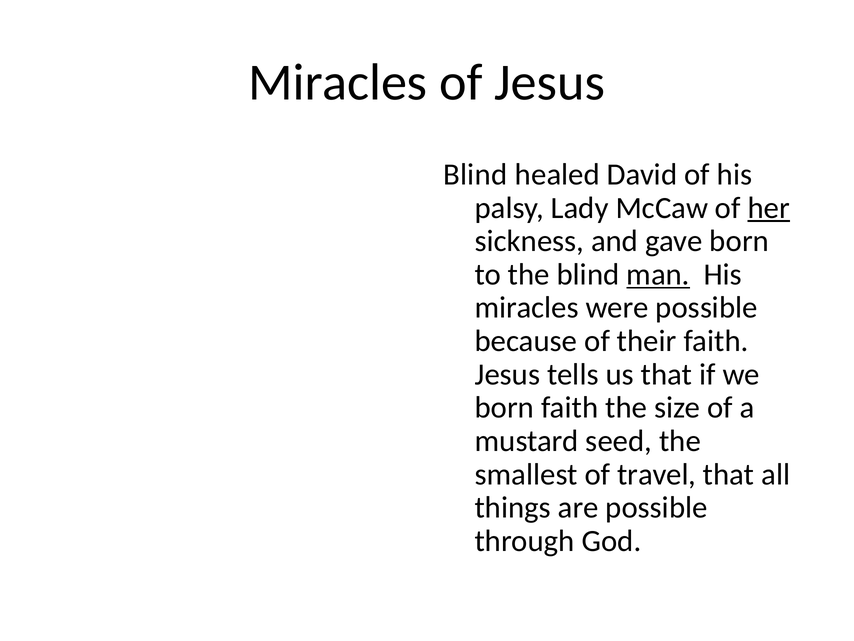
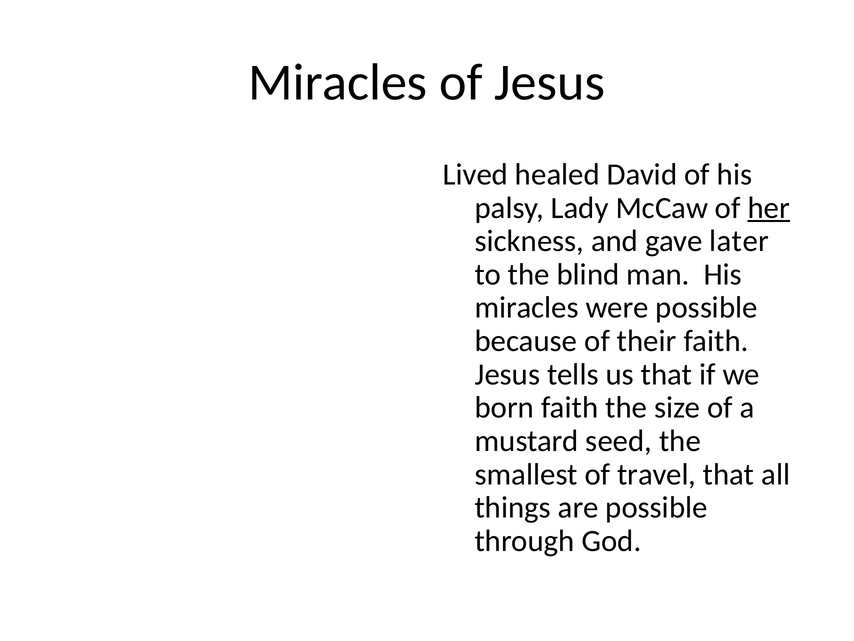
Blind: Blind -> Lived (475, 174)
gave born: born -> later (739, 241)
man underline: present -> none (658, 274)
